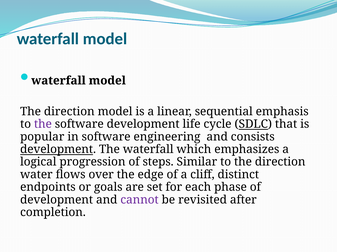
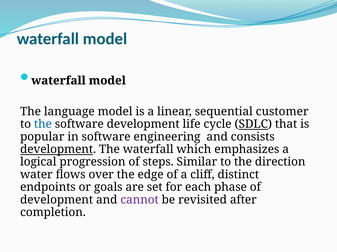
direction: direction -> language (69, 112)
emphasis: emphasis -> customer (282, 112)
the colour: purple -> blue (43, 124)
